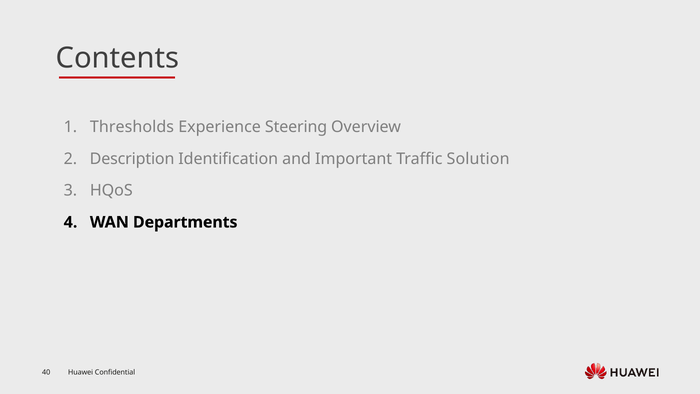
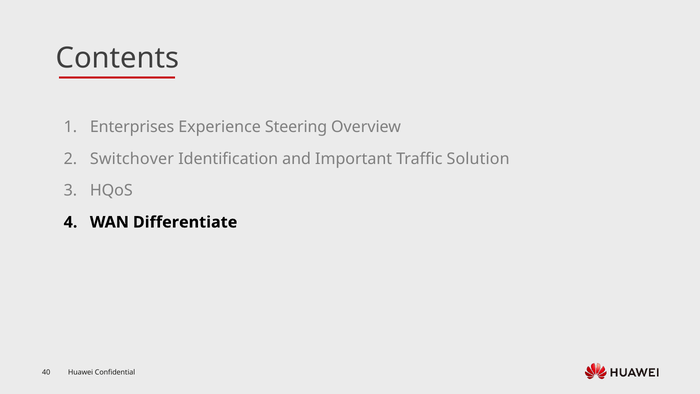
Thresholds: Thresholds -> Enterprises (132, 127)
Description: Description -> Switchover (132, 159)
Departments: Departments -> Differentiate (185, 222)
